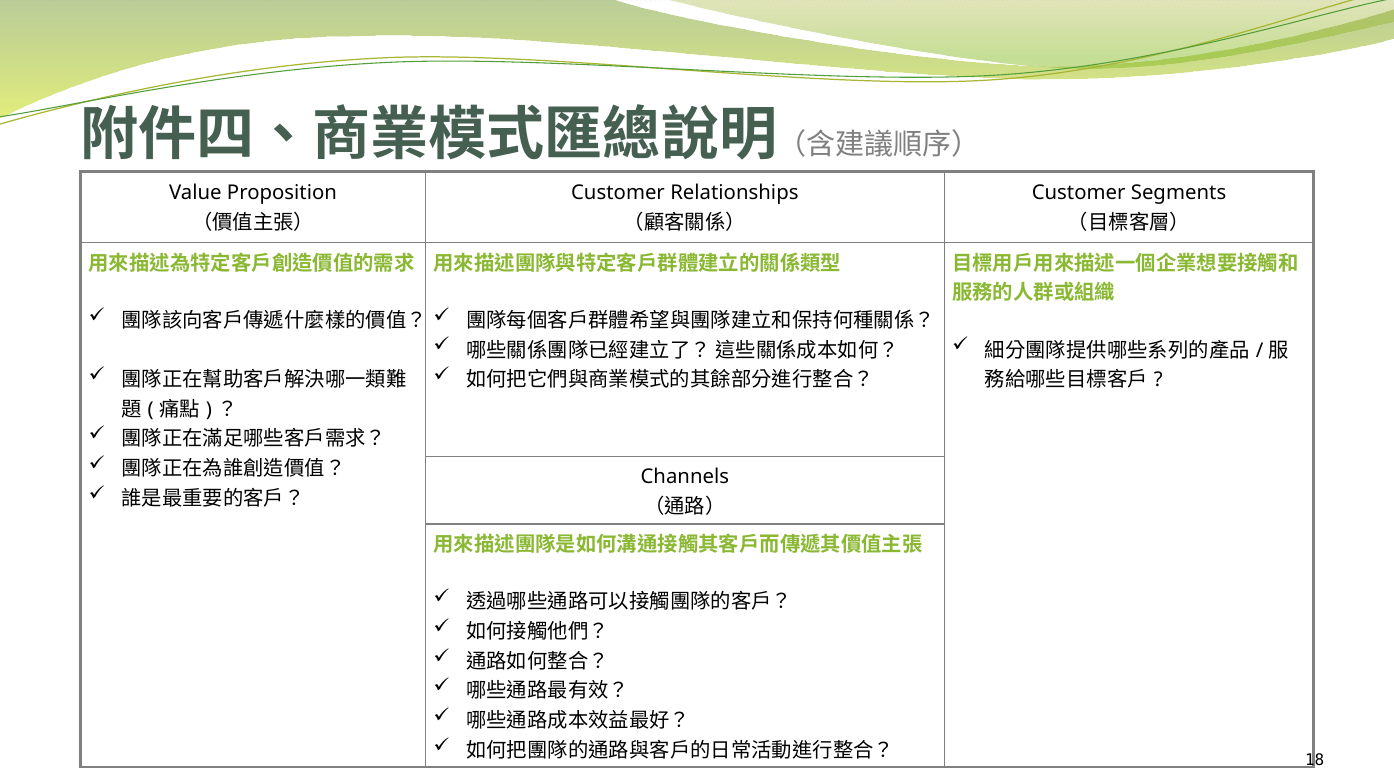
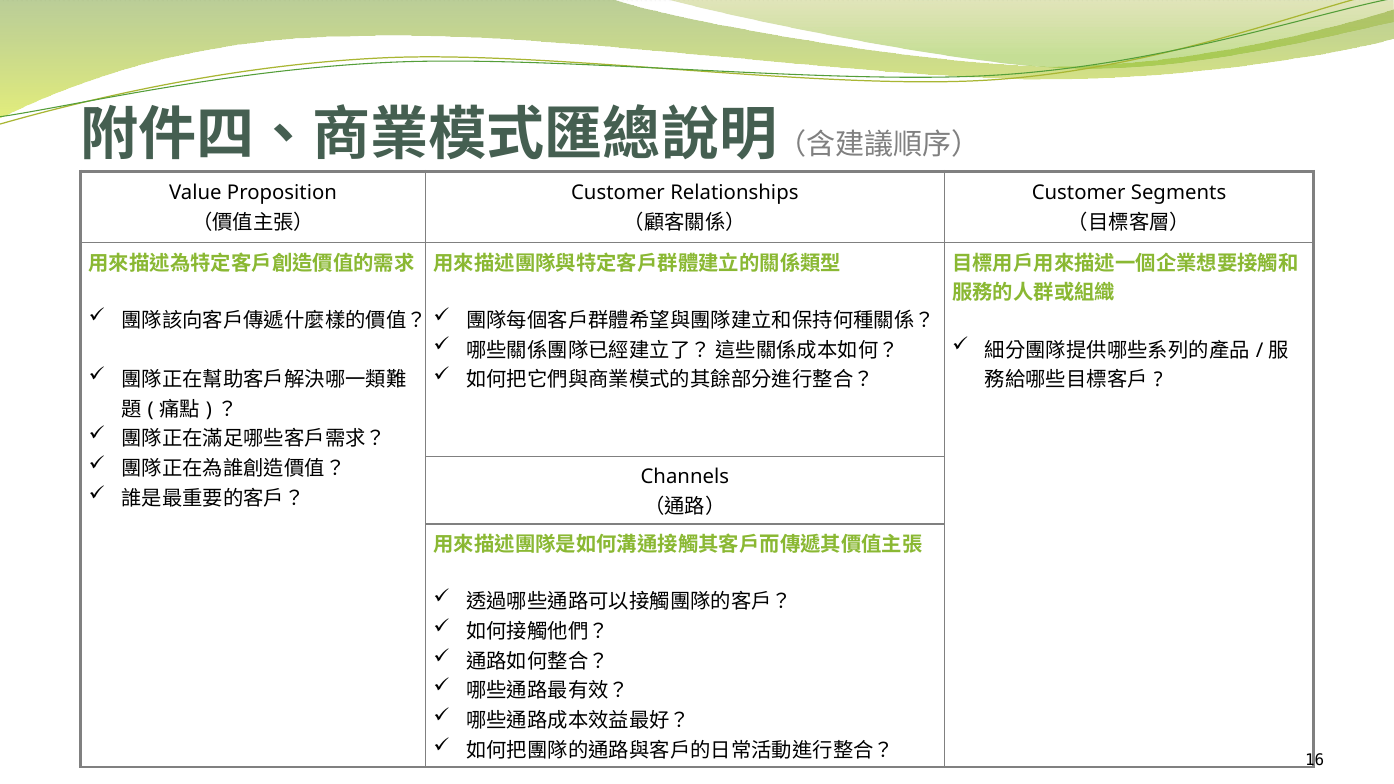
18: 18 -> 16 (1315, 760)
